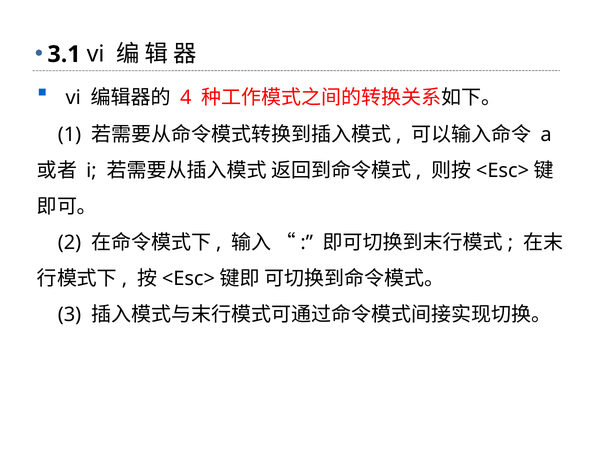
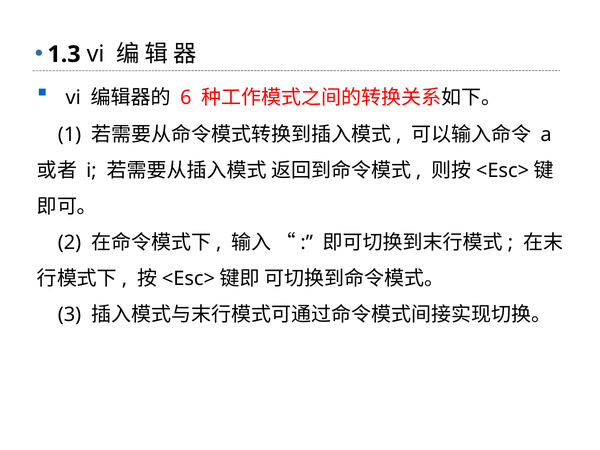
3.1: 3.1 -> 1.3 (64, 54)
4: 4 -> 6 (186, 98)
